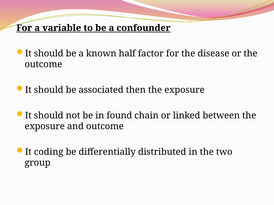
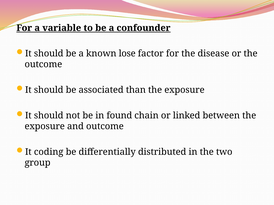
half: half -> lose (127, 54)
then: then -> than (136, 90)
